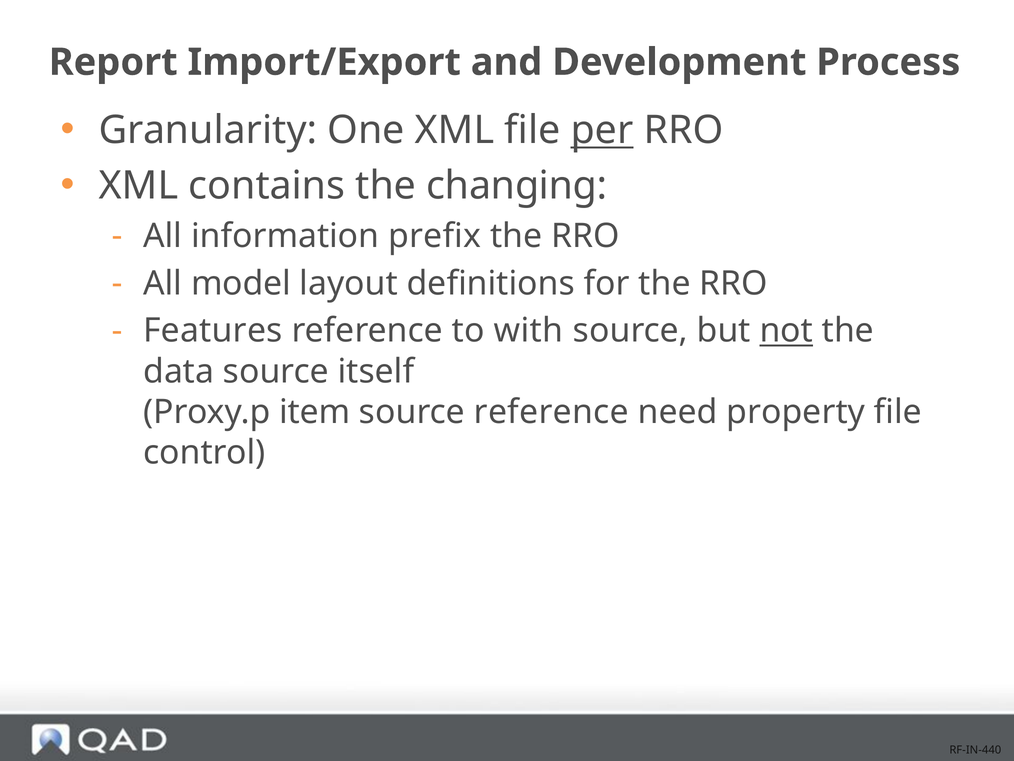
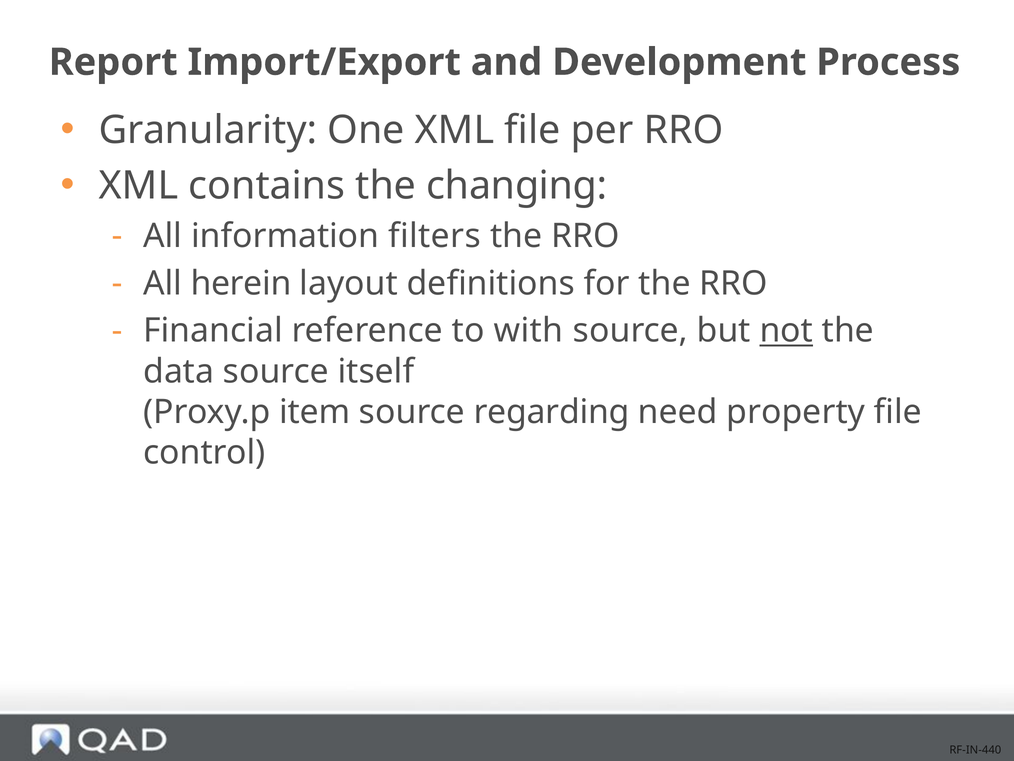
per underline: present -> none (602, 130)
prefix: prefix -> filters (435, 236)
model: model -> herein (241, 283)
Features: Features -> Financial (213, 331)
source reference: reference -> regarding (552, 412)
